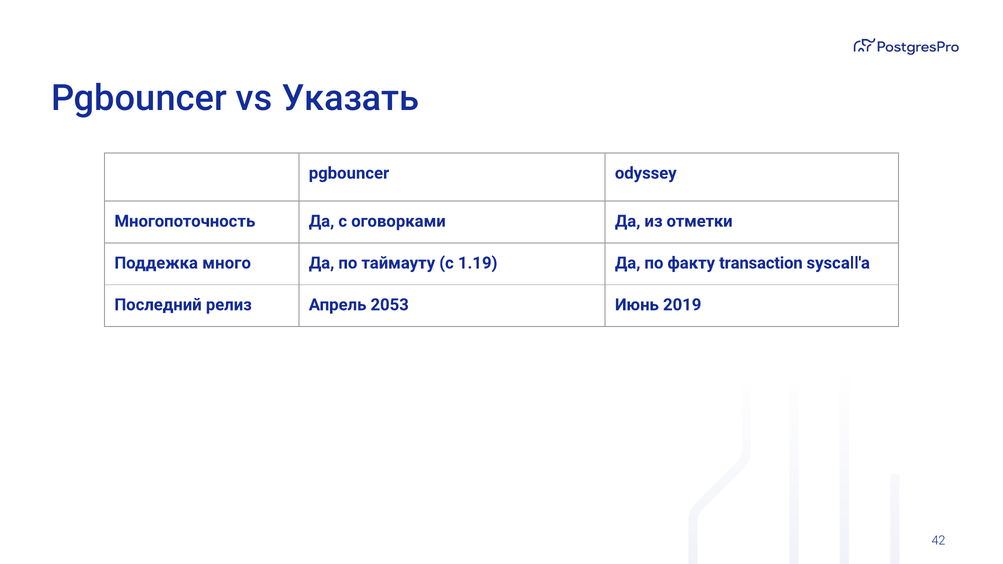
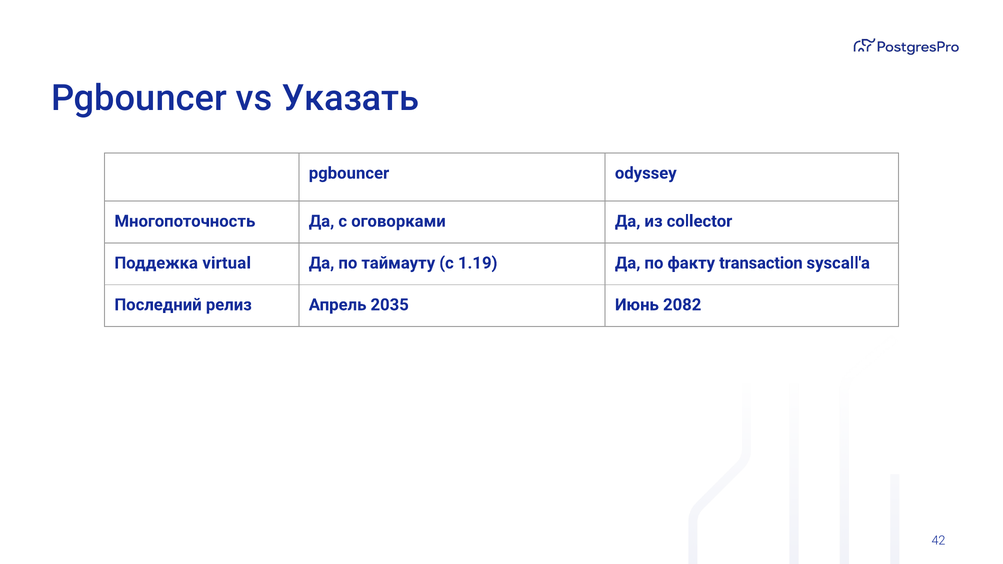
отметки: отметки -> collector (699, 221)
много: много -> virtual (227, 263)
2053: 2053 -> 2035 (390, 305)
2019: 2019 -> 2082 (682, 305)
